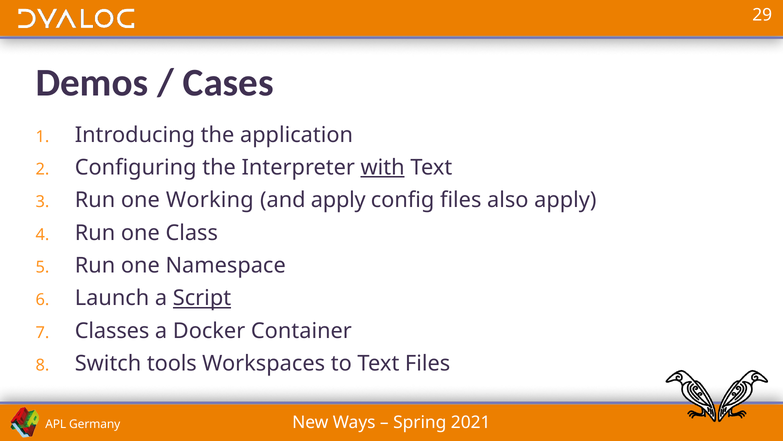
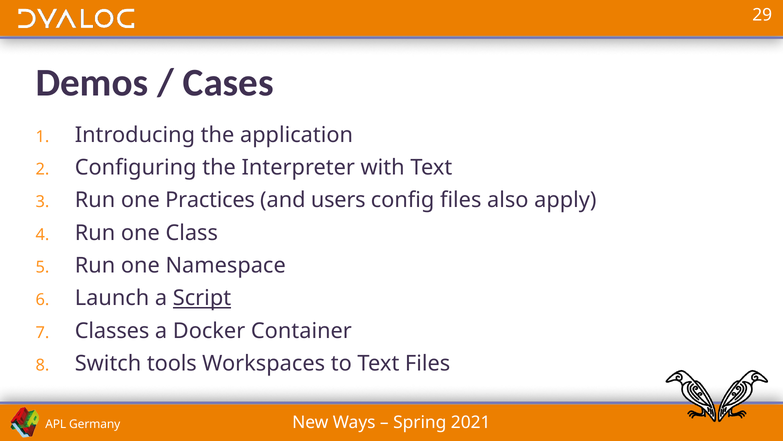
with underline: present -> none (383, 167)
Working: Working -> Practices (210, 200)
and apply: apply -> users (338, 200)
